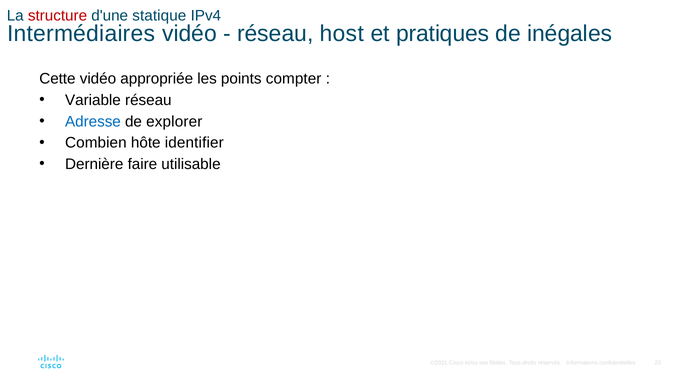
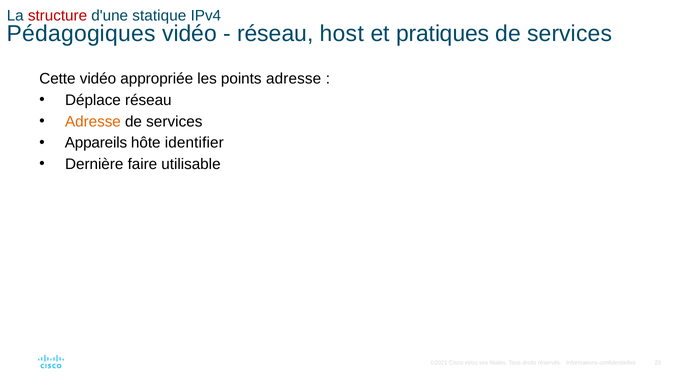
Intermédiaires: Intermédiaires -> Pédagogiques (81, 34)
inégales: inégales -> services (570, 34)
points compter: compter -> adresse (294, 79)
Variable: Variable -> Déplace (93, 100)
Adresse colour: blue -> orange (93, 121)
explorer: explorer -> services (174, 121)
Combien: Combien -> Appareils (96, 143)
